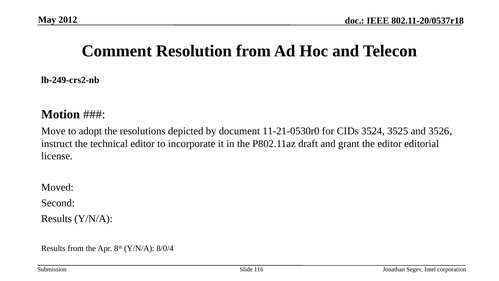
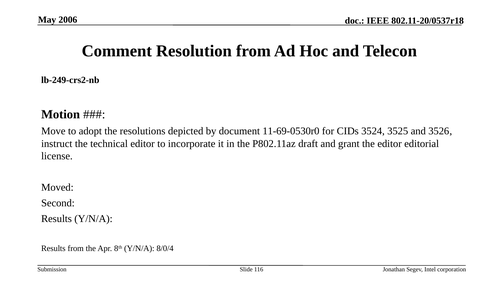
2012: 2012 -> 2006 (68, 20)
11-21-0530r0: 11-21-0530r0 -> 11-69-0530r0 (291, 131)
